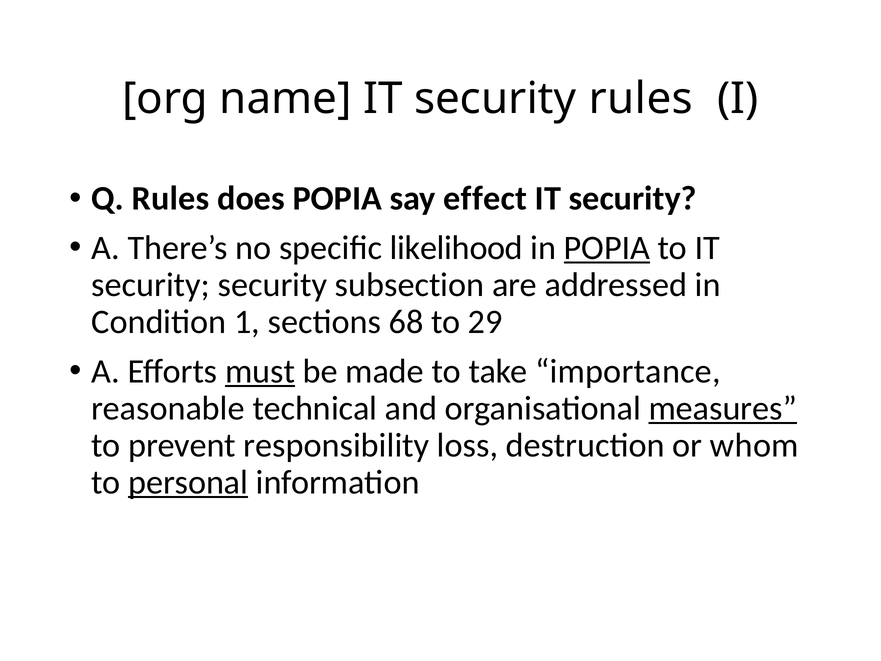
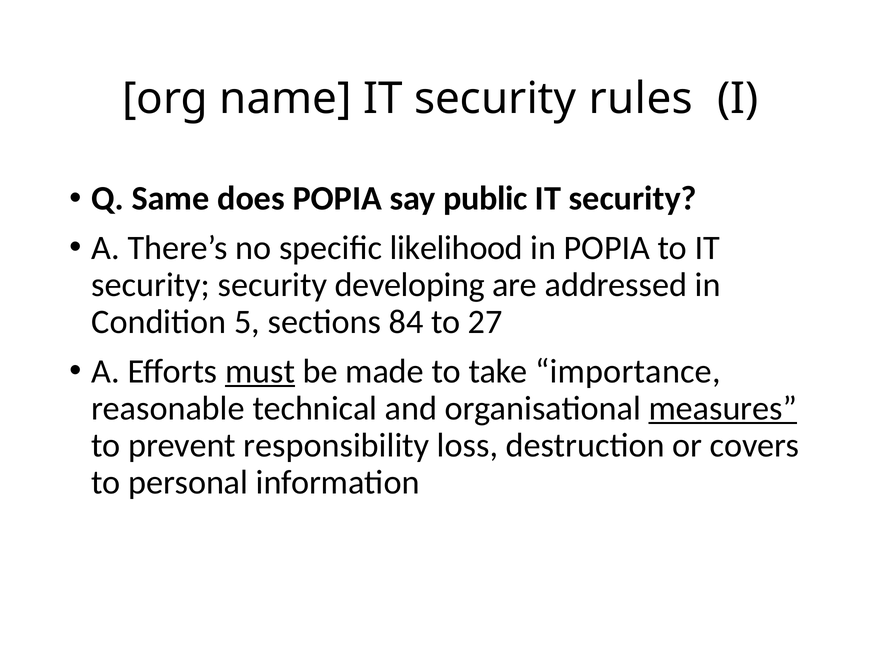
Q Rules: Rules -> Same (171, 199)
effect: effect -> public (486, 199)
POPIA underline: present -> none (607, 248)
subsection: subsection -> developing (410, 285)
1: 1 -> 5 (247, 322)
68: 68 -> 84 (406, 322)
29: 29 -> 27 (485, 322)
whom: whom -> covers (755, 445)
personal underline: present -> none (188, 482)
